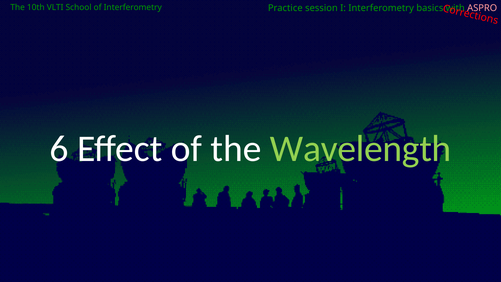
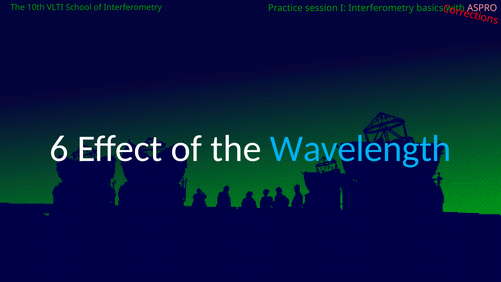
Wavelength colour: light green -> light blue (361, 149)
